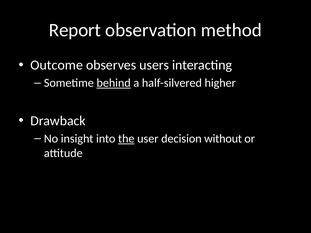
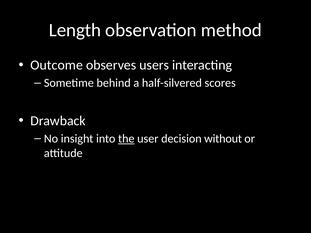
Report: Report -> Length (75, 30)
behind underline: present -> none (114, 83)
higher: higher -> scores (220, 83)
